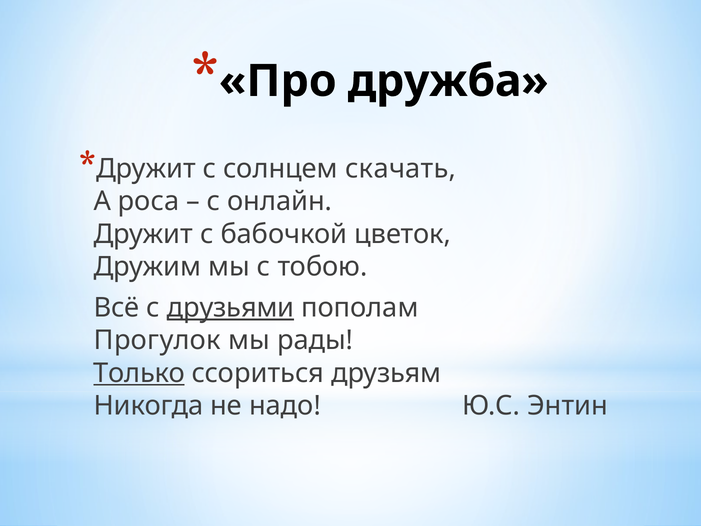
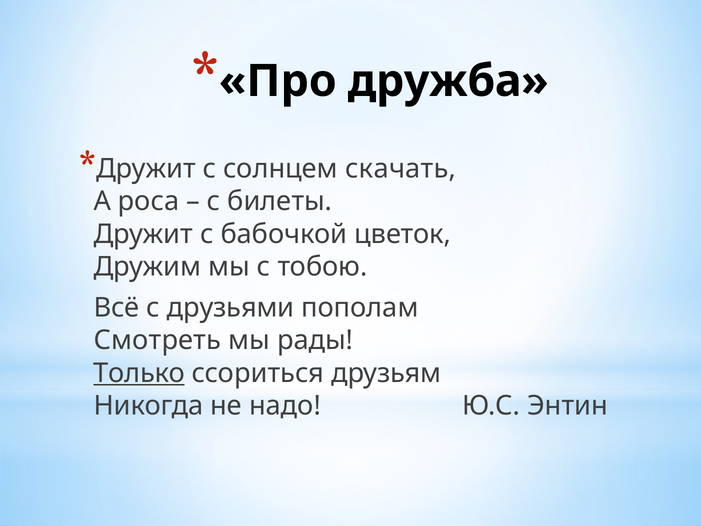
онлайн: онлайн -> билеты (280, 201)
друзьями underline: present -> none (231, 308)
Прогулок: Прогулок -> Смотреть (157, 340)
